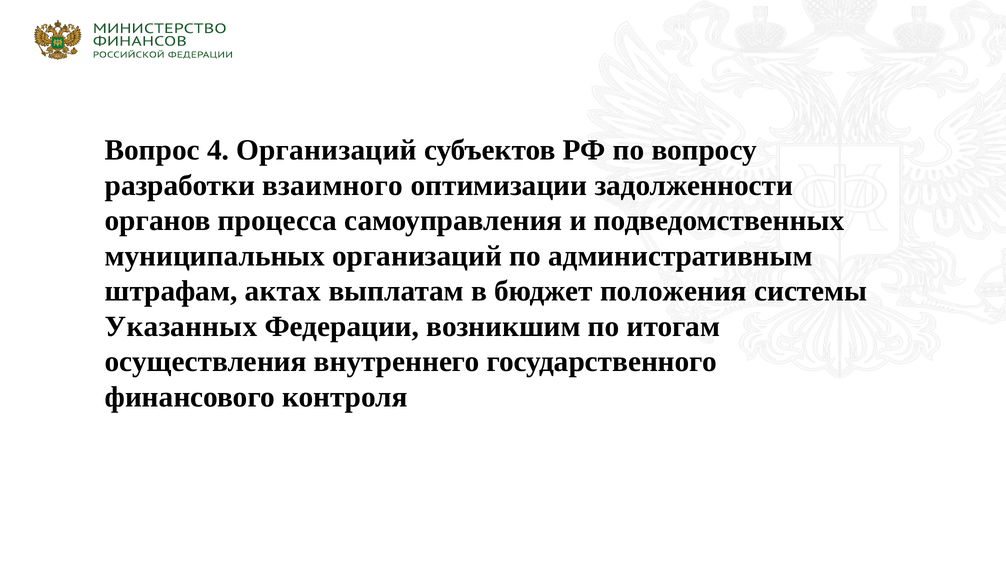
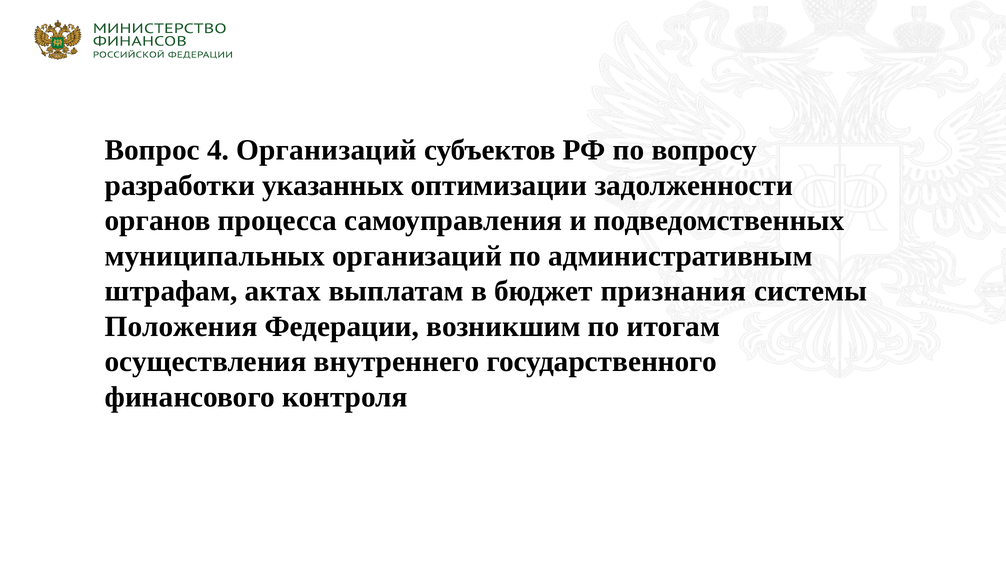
взаимного: взаимного -> указанных (333, 185)
положения: положения -> признания (673, 291)
Указанных: Указанных -> Положения (181, 326)
